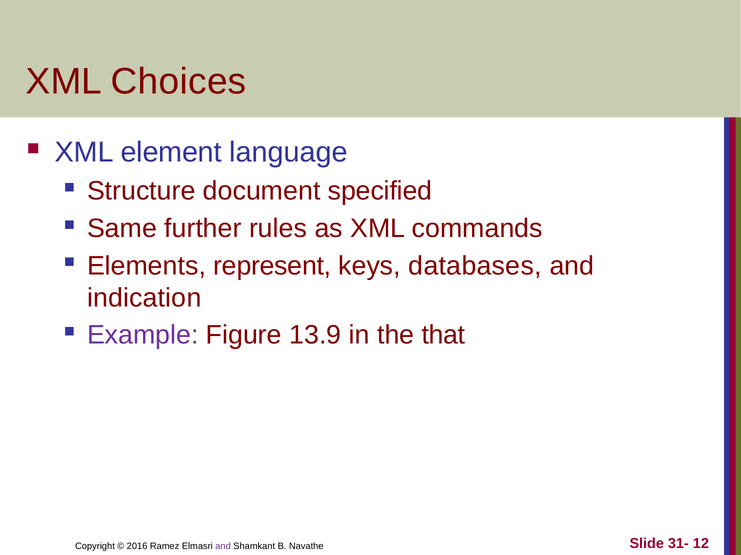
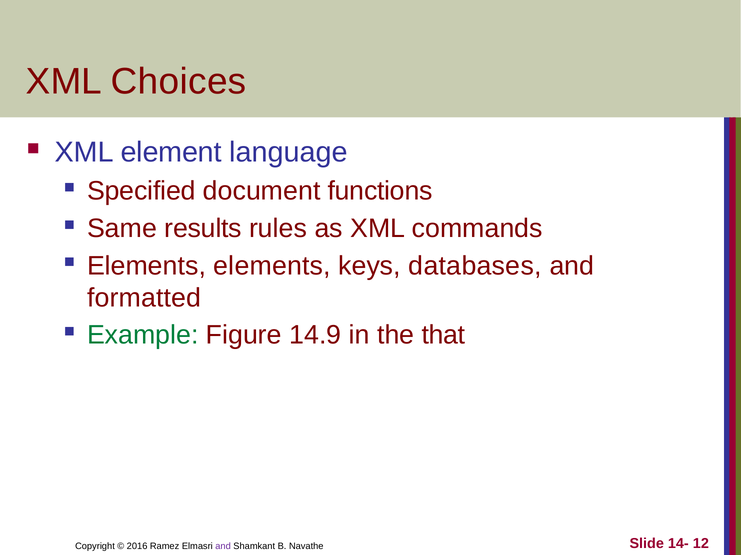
Structure: Structure -> Specified (141, 191)
specified: specified -> functions (380, 191)
further: further -> results (203, 229)
Elements represent: represent -> elements (272, 266)
indication: indication -> formatted (144, 298)
Example colour: purple -> green (143, 336)
13.9: 13.9 -> 14.9 (315, 336)
31-: 31- -> 14- (678, 544)
